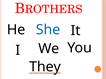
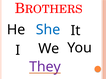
They colour: black -> purple (45, 67)
